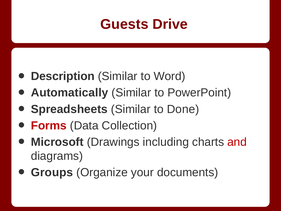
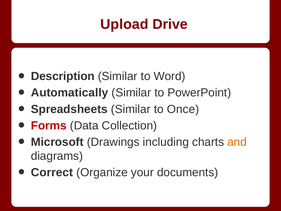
Guests: Guests -> Upload (124, 24)
Done: Done -> Once (183, 109)
and colour: red -> orange (237, 142)
Groups: Groups -> Correct (52, 172)
